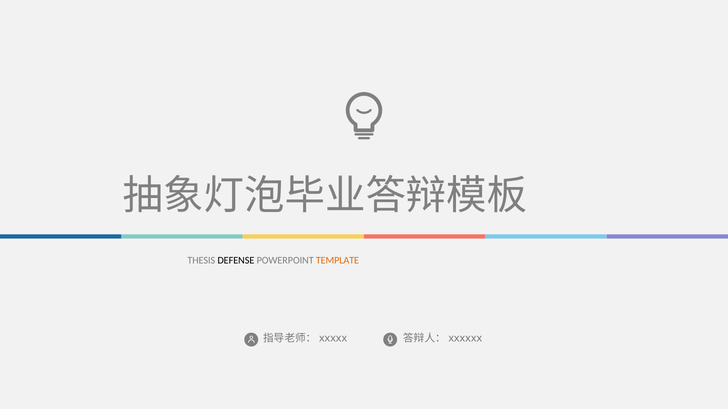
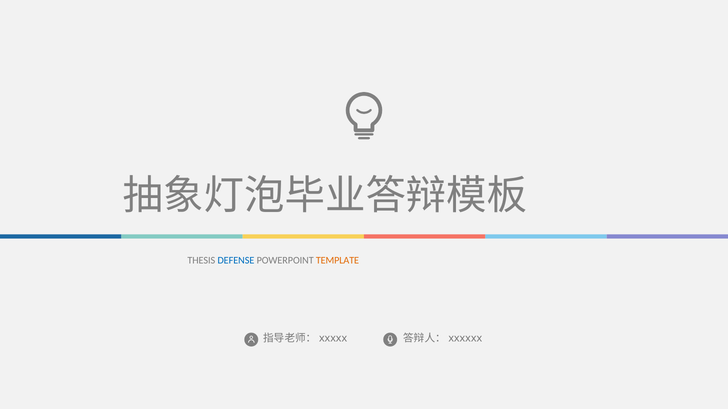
DEFENSE colour: black -> blue (236, 261)
